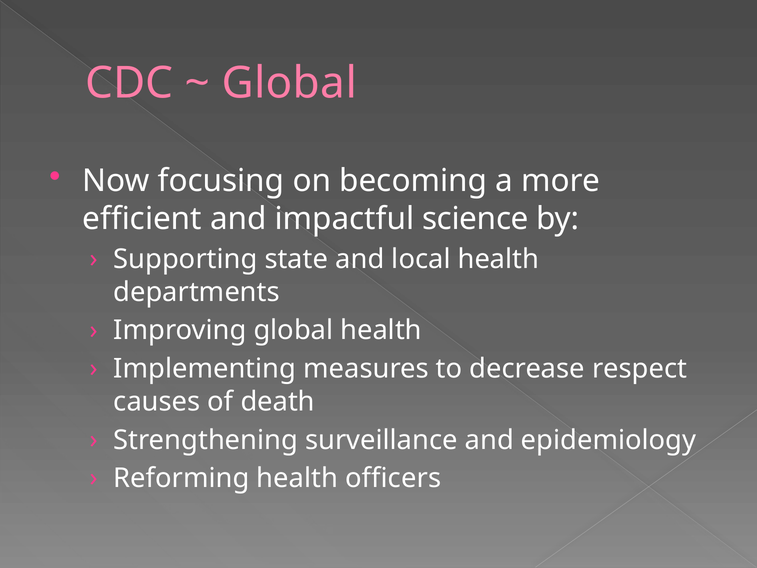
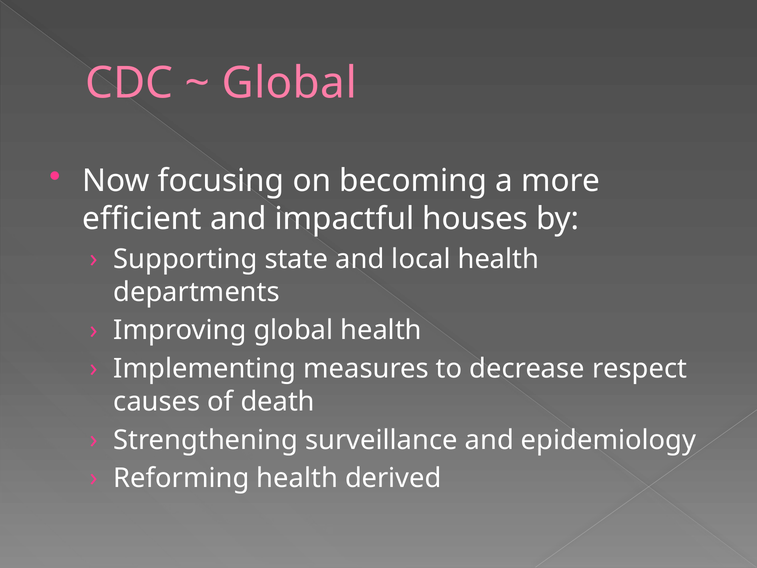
science: science -> houses (475, 219)
officers: officers -> derived (393, 478)
